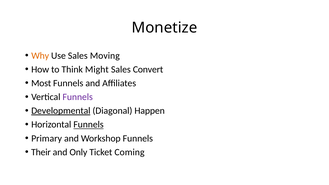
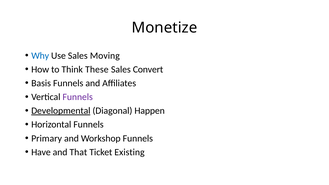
Why colour: orange -> blue (40, 56)
Might: Might -> These (97, 69)
Most: Most -> Basis (41, 83)
Funnels underline: present -> none (89, 125)
Their: Their -> Have (41, 152)
Only: Only -> That (78, 152)
Coming: Coming -> Existing (130, 152)
